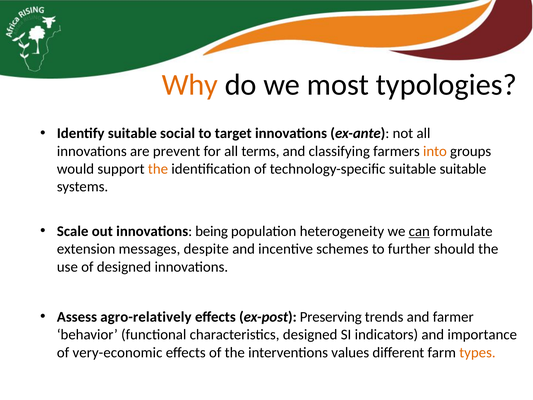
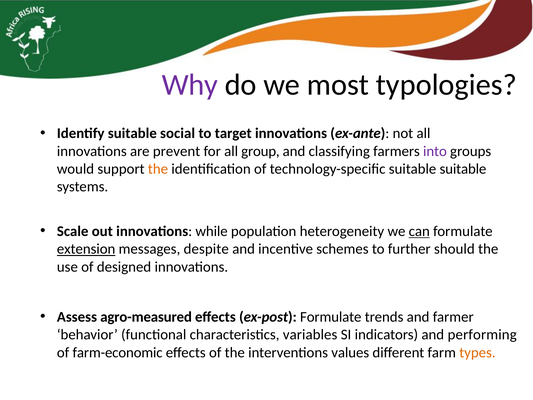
Why colour: orange -> purple (190, 85)
terms: terms -> group (260, 151)
into colour: orange -> purple (435, 151)
being: being -> while (212, 231)
extension underline: none -> present (86, 249)
agro-relatively: agro-relatively -> agro-measured (146, 317)
ex-post Preserving: Preserving -> Formulate (331, 317)
characteristics designed: designed -> variables (310, 334)
importance: importance -> performing (482, 334)
very-economic: very-economic -> farm-economic (118, 352)
